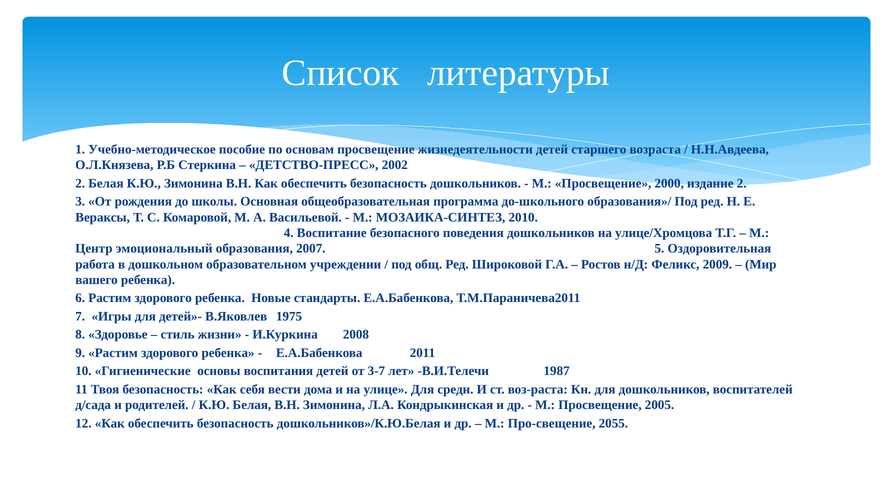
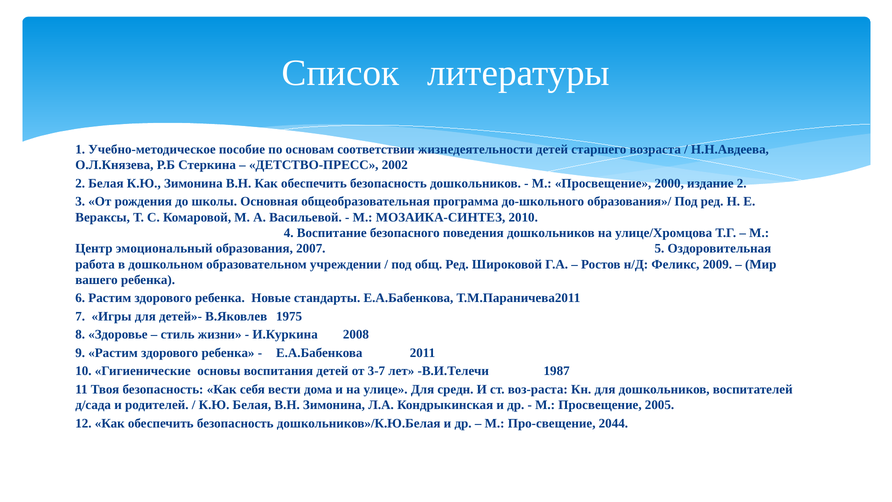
основам просвещение: просвещение -> соответствии (376, 149)
2055: 2055 -> 2044 (613, 423)
